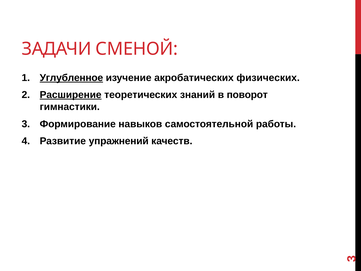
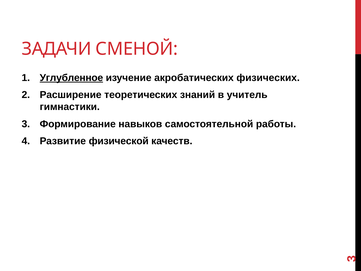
Расширение underline: present -> none (71, 95)
поворот: поворот -> учитель (247, 95)
упражнений: упражнений -> физической (119, 141)
